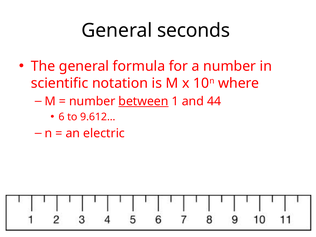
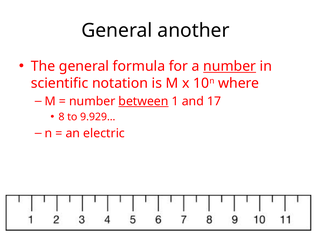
seconds: seconds -> another (194, 31)
number underline: none -> present (230, 66)
44: 44 -> 17 (214, 101)
6: 6 -> 8 (61, 117)
9.612…: 9.612… -> 9.929… (98, 117)
